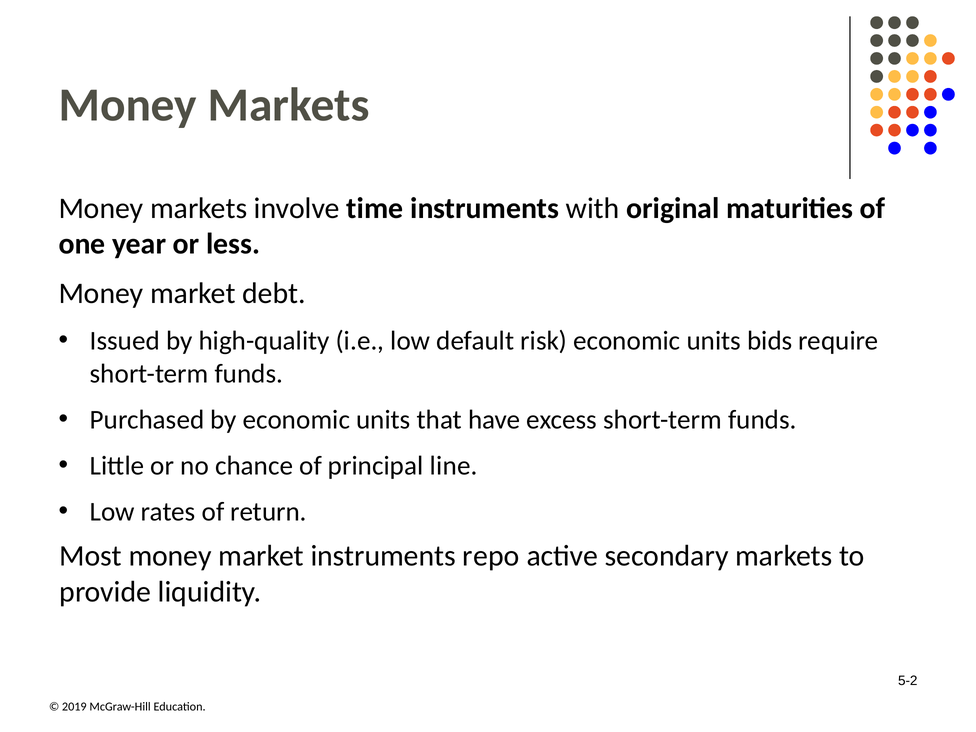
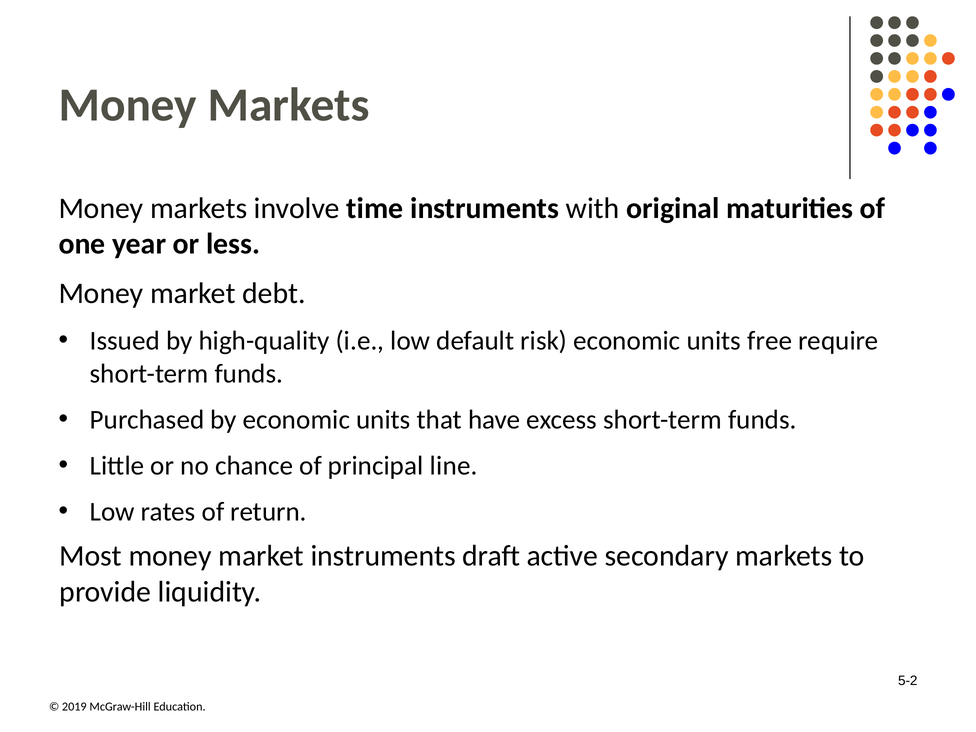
bids: bids -> free (770, 341)
repo: repo -> draft (491, 556)
